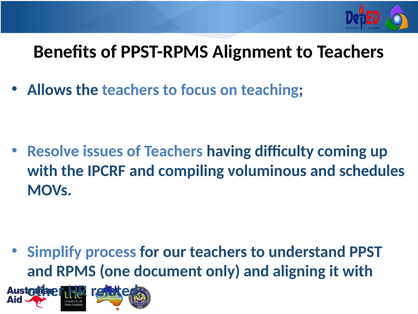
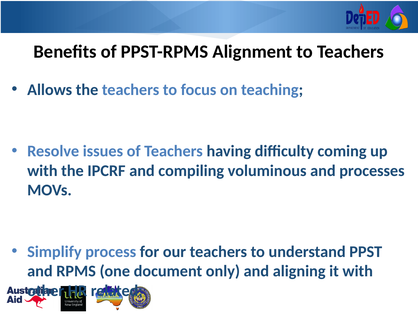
schedules: schedules -> processes (372, 170)
